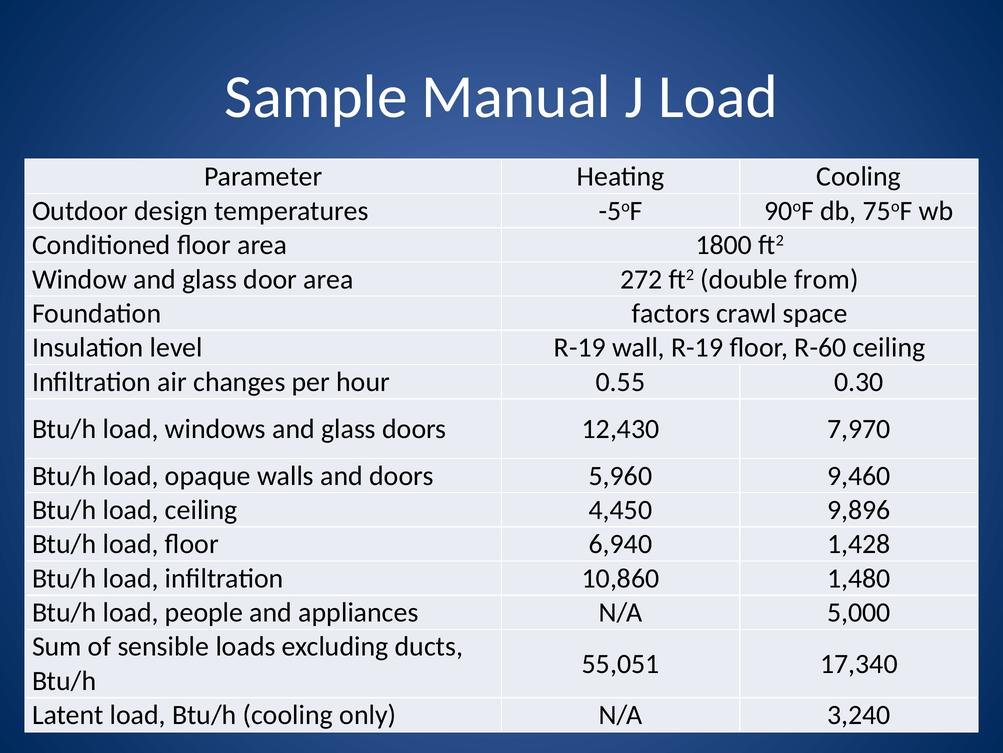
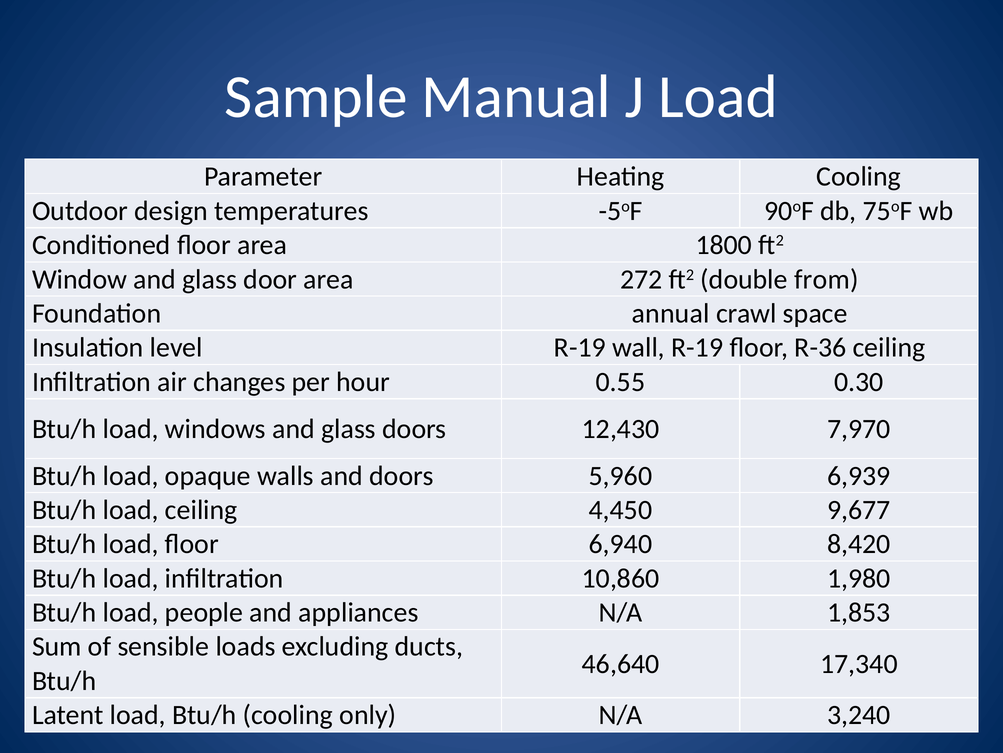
factors: factors -> annual (671, 313)
R-60: R-60 -> R-36 (820, 347)
9,460: 9,460 -> 6,939 (859, 475)
9,896: 9,896 -> 9,677 (859, 509)
1,428: 1,428 -> 8,420 (859, 544)
1,480: 1,480 -> 1,980 (859, 578)
5,000: 5,000 -> 1,853 (859, 612)
55,051: 55,051 -> 46,640 (621, 663)
